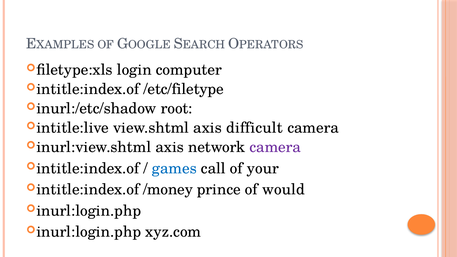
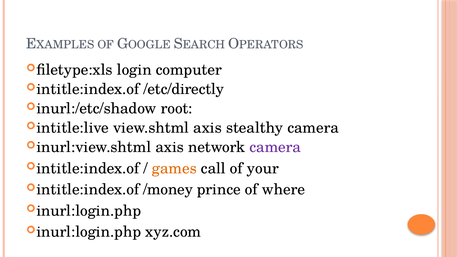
/etc/filetype: /etc/filetype -> /etc/directly (184, 89)
difficult: difficult -> stealthy (255, 128)
games colour: blue -> orange (174, 169)
would: would -> where (284, 190)
